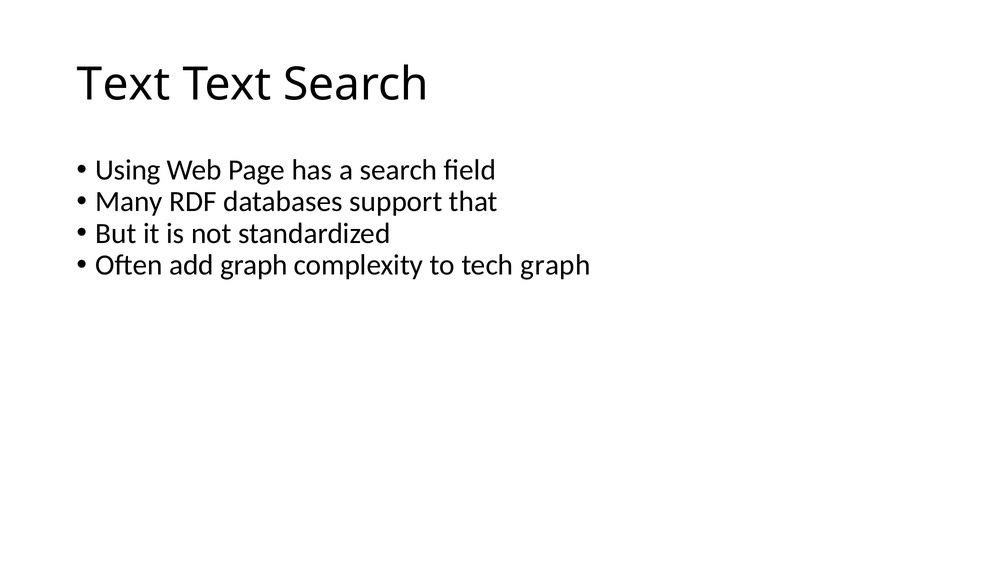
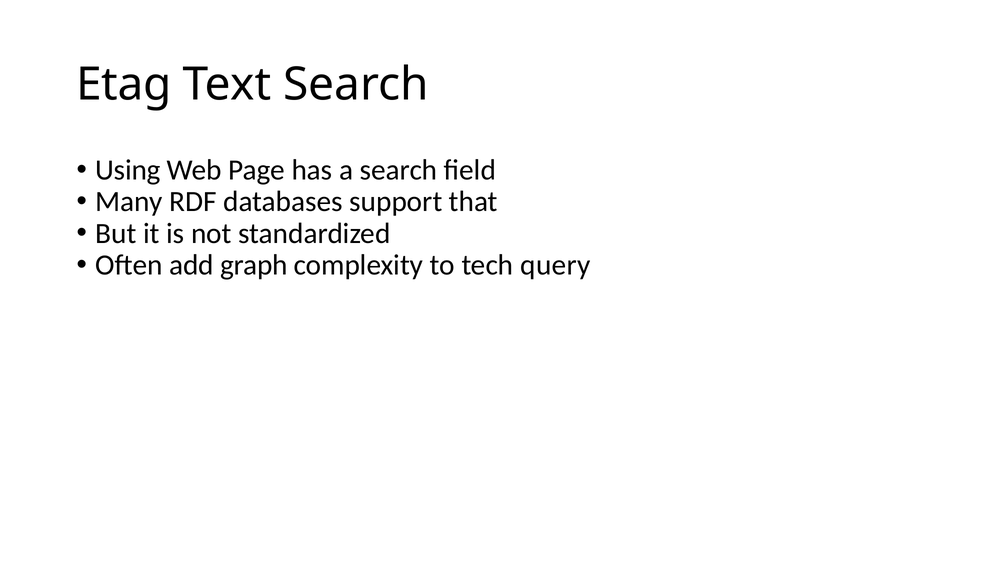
Text: Text -> Etag (124, 85)
tech graph: graph -> query (556, 265)
